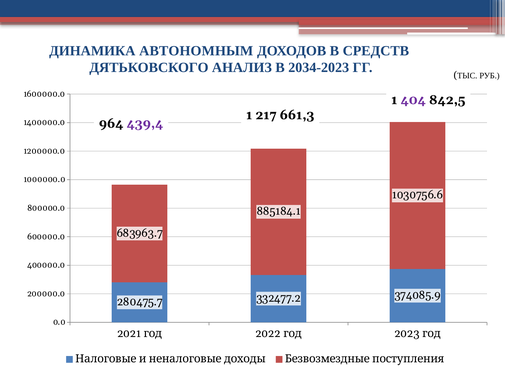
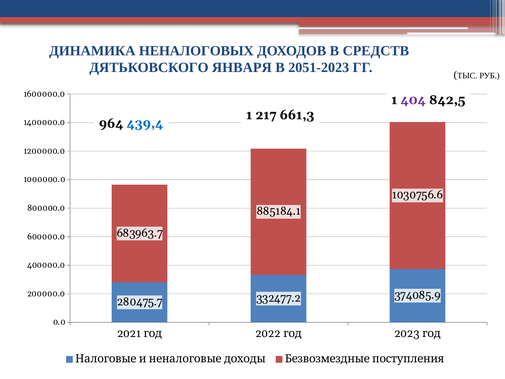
АВТОНОМНЫМ: АВТОНОМНЫМ -> НЕНАЛОГОВЫХ (196, 51)
АНАЛИЗ: АНАЛИЗ -> ЯНВАРЯ (242, 68)
2034-2023: 2034-2023 -> 2051-2023 (319, 68)
439,4 colour: purple -> blue (145, 123)
